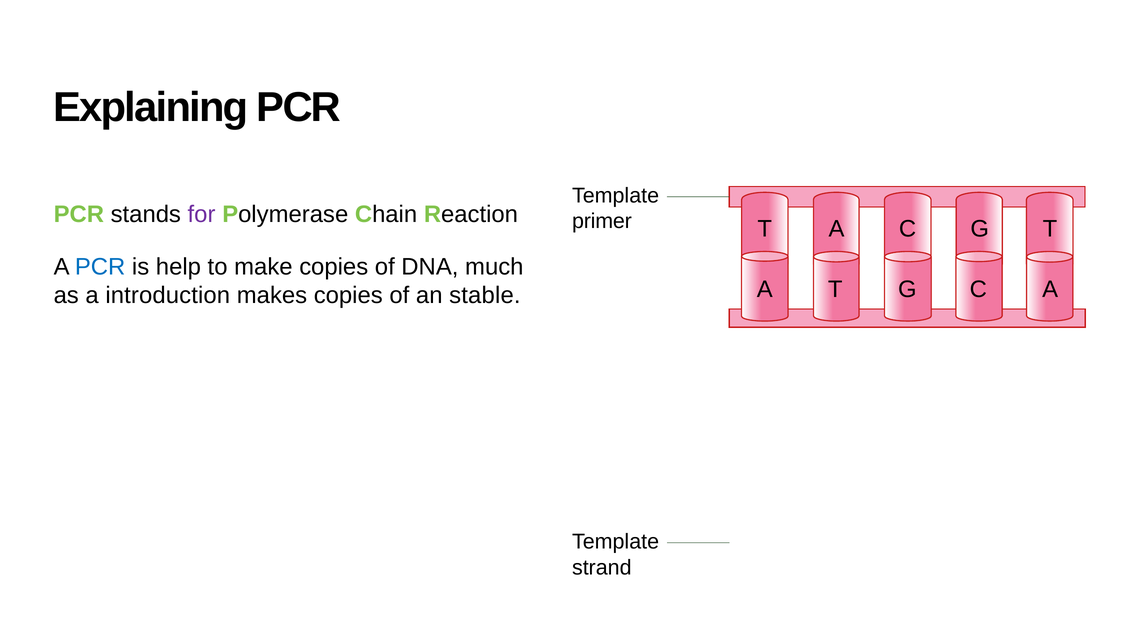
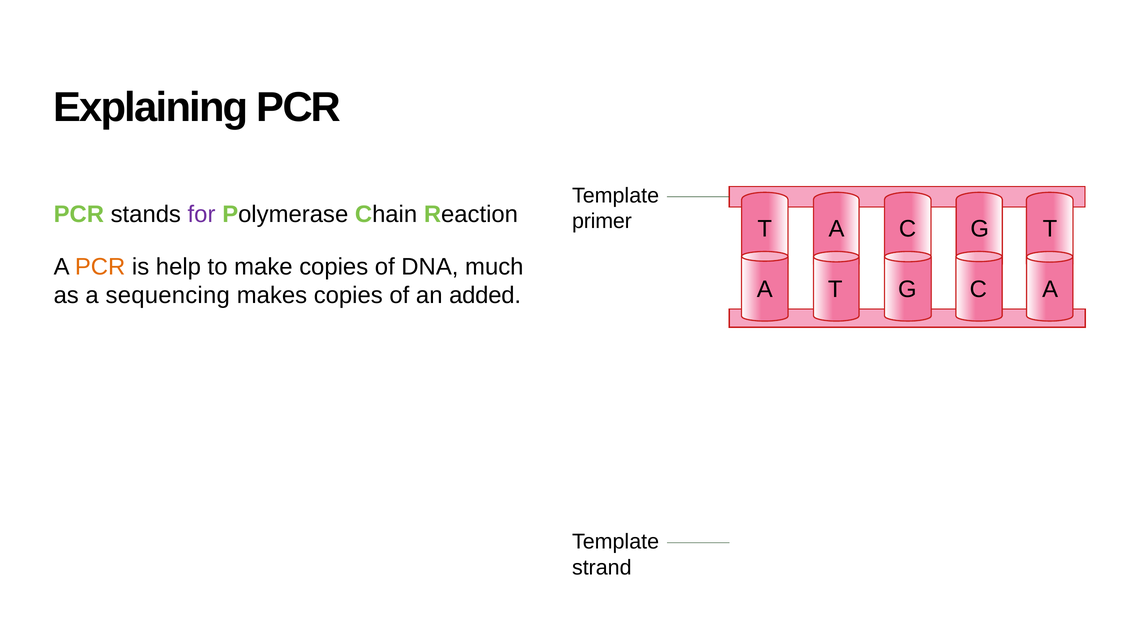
PCR colour: blue -> orange (100, 267)
introduction: introduction -> sequencing (168, 295)
stable: stable -> added (485, 295)
